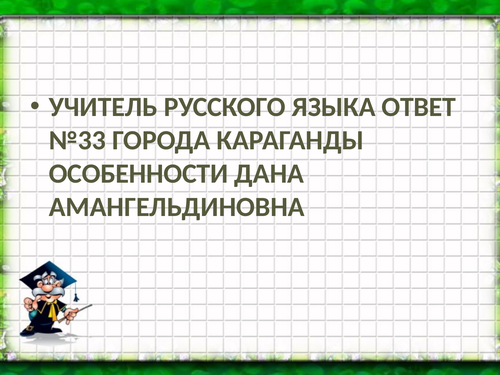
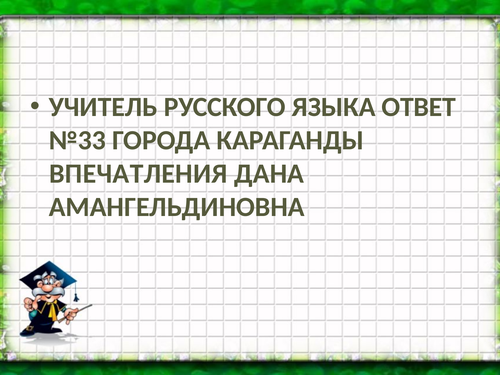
ОСОБЕННОСТИ: ОСОБЕННОСТИ -> ВПЕЧАТЛЕНИЯ (138, 174)
